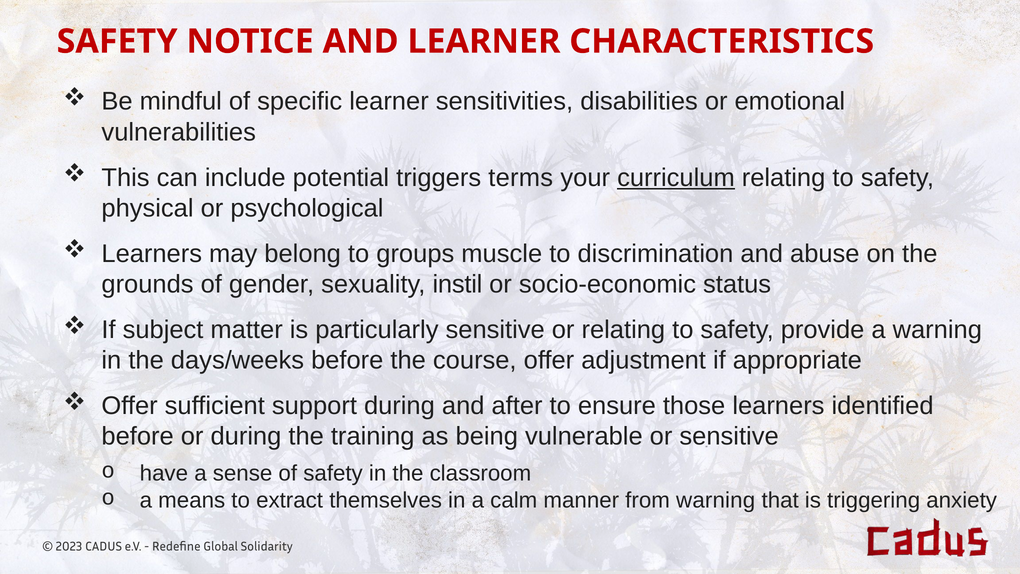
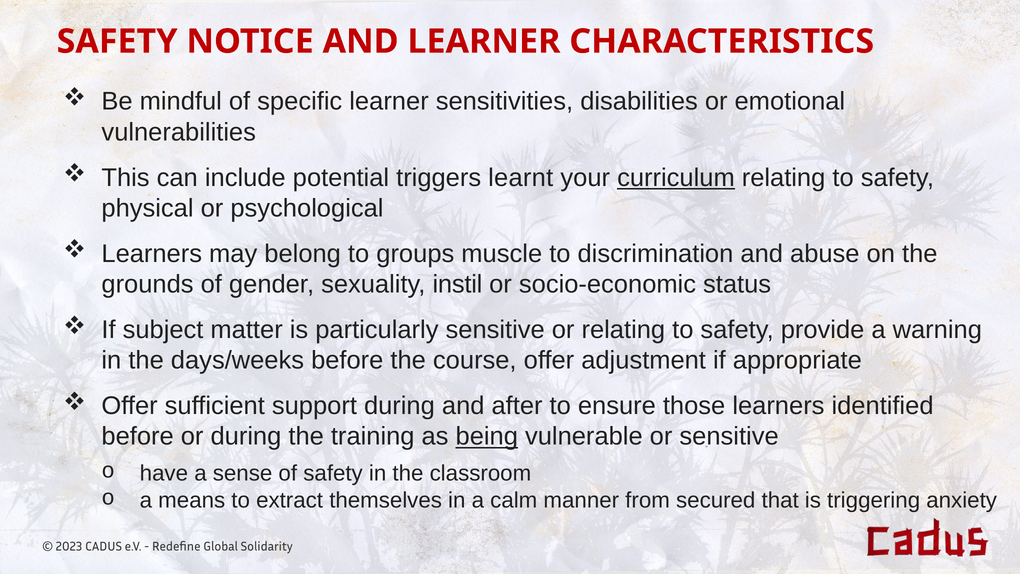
terms: terms -> learnt (521, 178)
being underline: none -> present (487, 436)
from warning: warning -> secured (716, 500)
